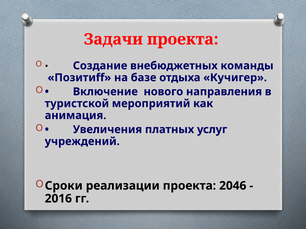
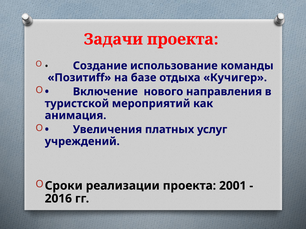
внебюджетных: внебюджетных -> использование (174, 66)
2046: 2046 -> 2001 (233, 186)
